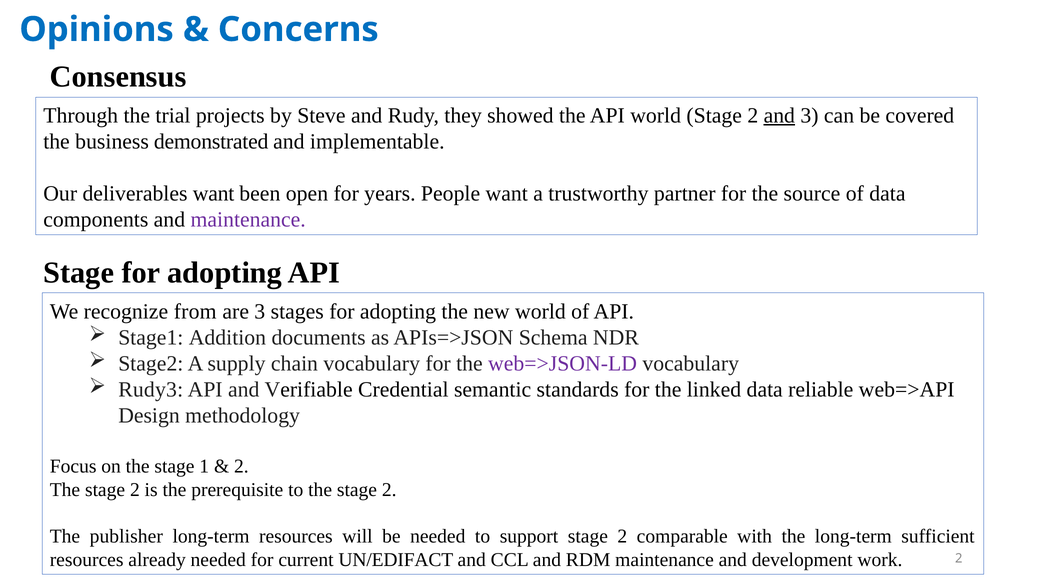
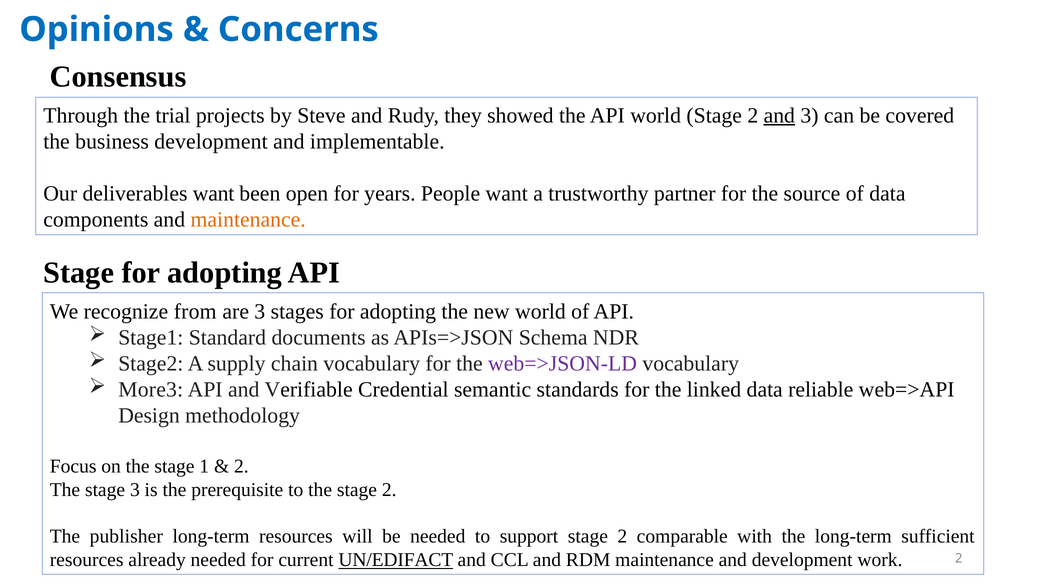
business demonstrated: demonstrated -> development (211, 142)
maintenance colour: purple -> orange (248, 220)
Addition: Addition -> Standard (227, 337)
Rudy3: Rudy3 -> More3 (151, 390)
2: 2 -> 3 (135, 490)
UN/EDIFACT underline: none -> present (396, 560)
